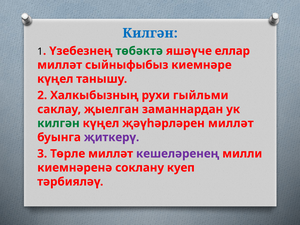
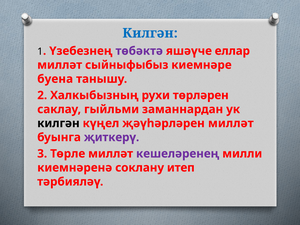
төбәктә colour: green -> purple (139, 51)
күңел: күңел -> буена (55, 79)
гыйльми: гыйльми -> төрләрен (201, 95)
җыелган: җыелган -> гыйльми (112, 109)
килгән colour: green -> black (58, 123)
куеп: куеп -> итеп (181, 168)
